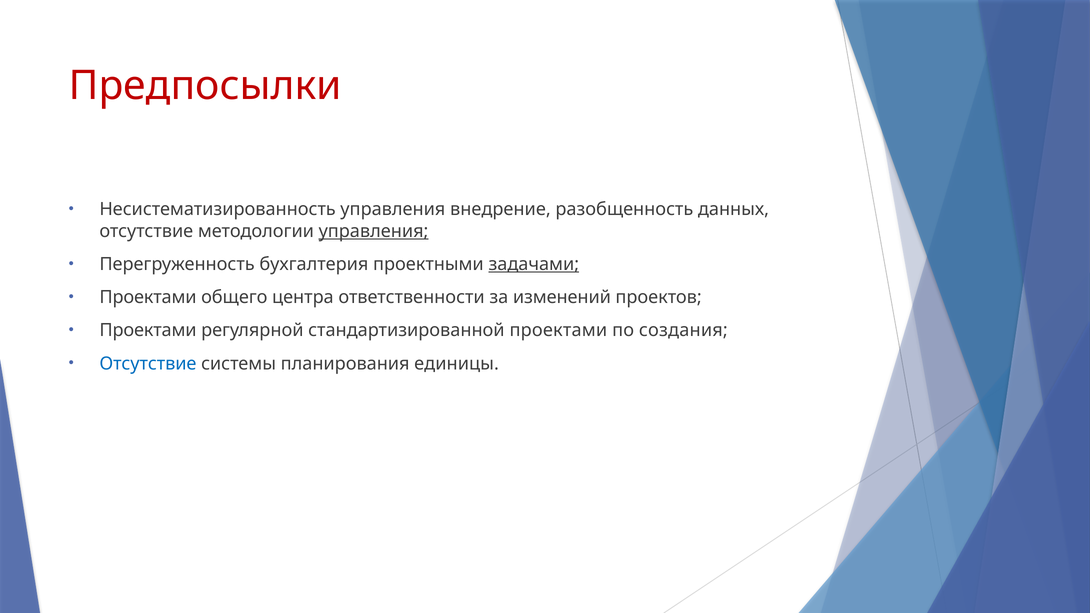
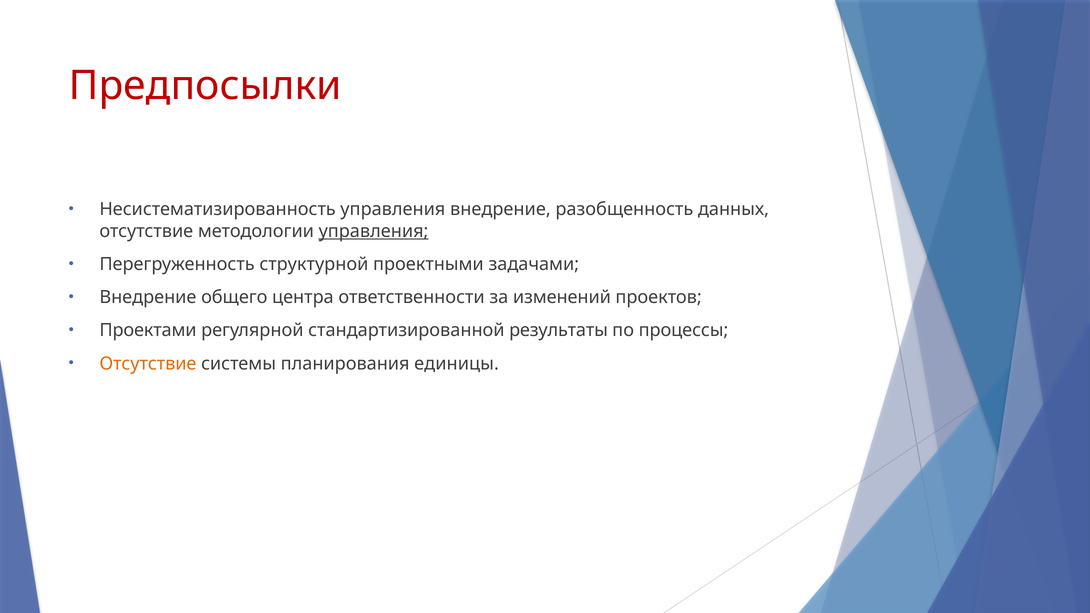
бухгалтерия: бухгалтерия -> структурной (314, 264)
задачами underline: present -> none (534, 264)
Проектами: Проектами -> Внедрение (148, 297)
стандартизированной проектами: проектами -> результаты (559, 331)
создания: создания -> процессы (684, 331)
Отсутствие colour: blue -> orange (148, 364)
